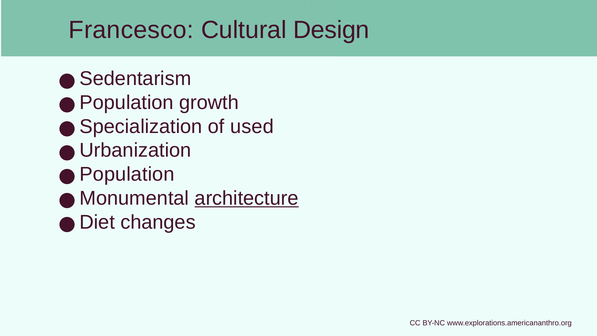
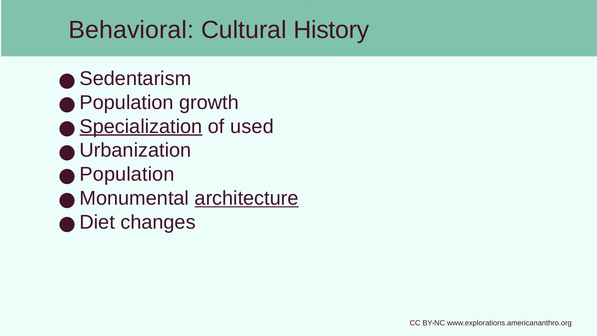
Francesco: Francesco -> Behavioral (131, 30)
Design: Design -> History (331, 30)
Specialization underline: none -> present (141, 126)
